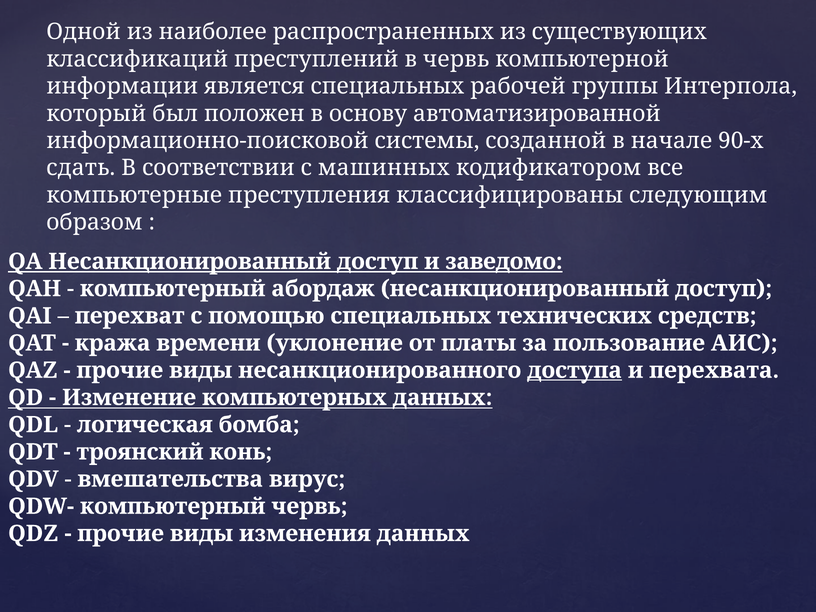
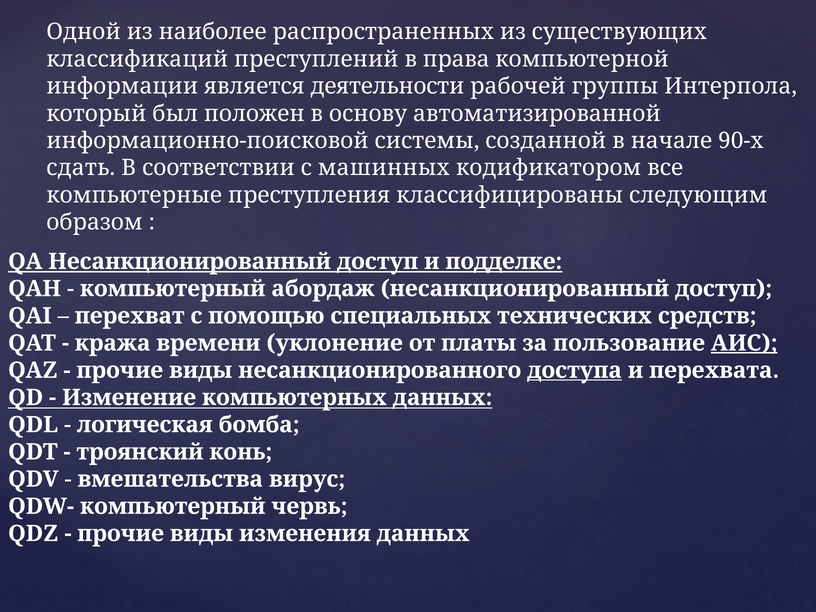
в червь: червь -> права (456, 59)
является специальных: специальных -> деятельности (387, 86)
заведомо: заведомо -> подделке (504, 261)
АИС underline: none -> present (744, 343)
